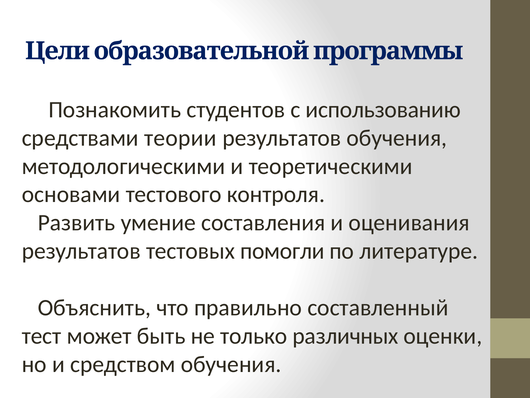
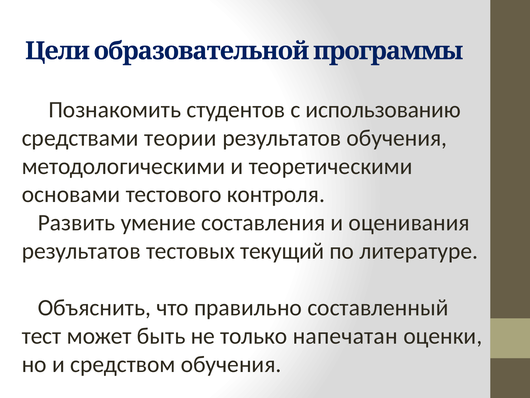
помогли: помогли -> текущий (282, 251)
различных: различных -> напечатан (345, 336)
